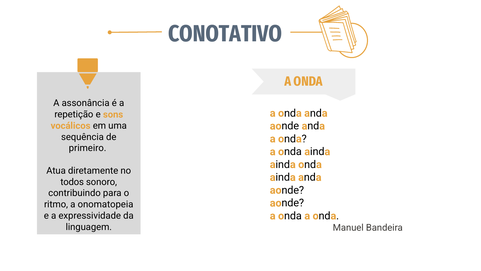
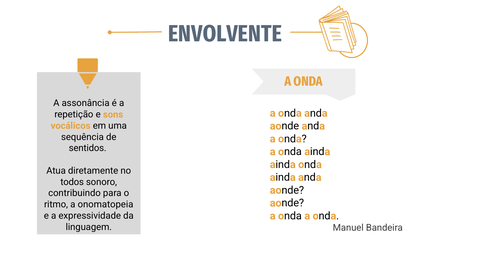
CONOTATIVO: CONOTATIVO -> ENVOLVENTE (225, 34)
primeiro: primeiro -> sentidos (88, 148)
